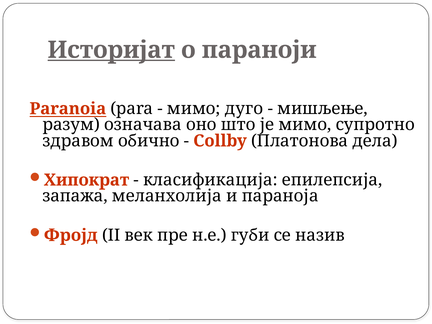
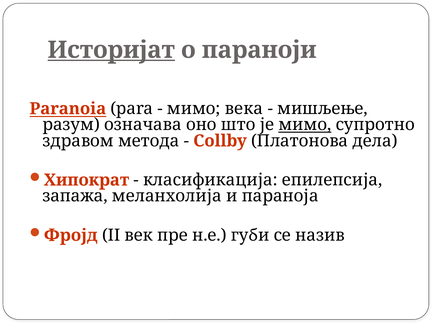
дуго: дуго -> века (244, 109)
мимо underline: none -> present (305, 125)
обично: обично -> метода (149, 141)
